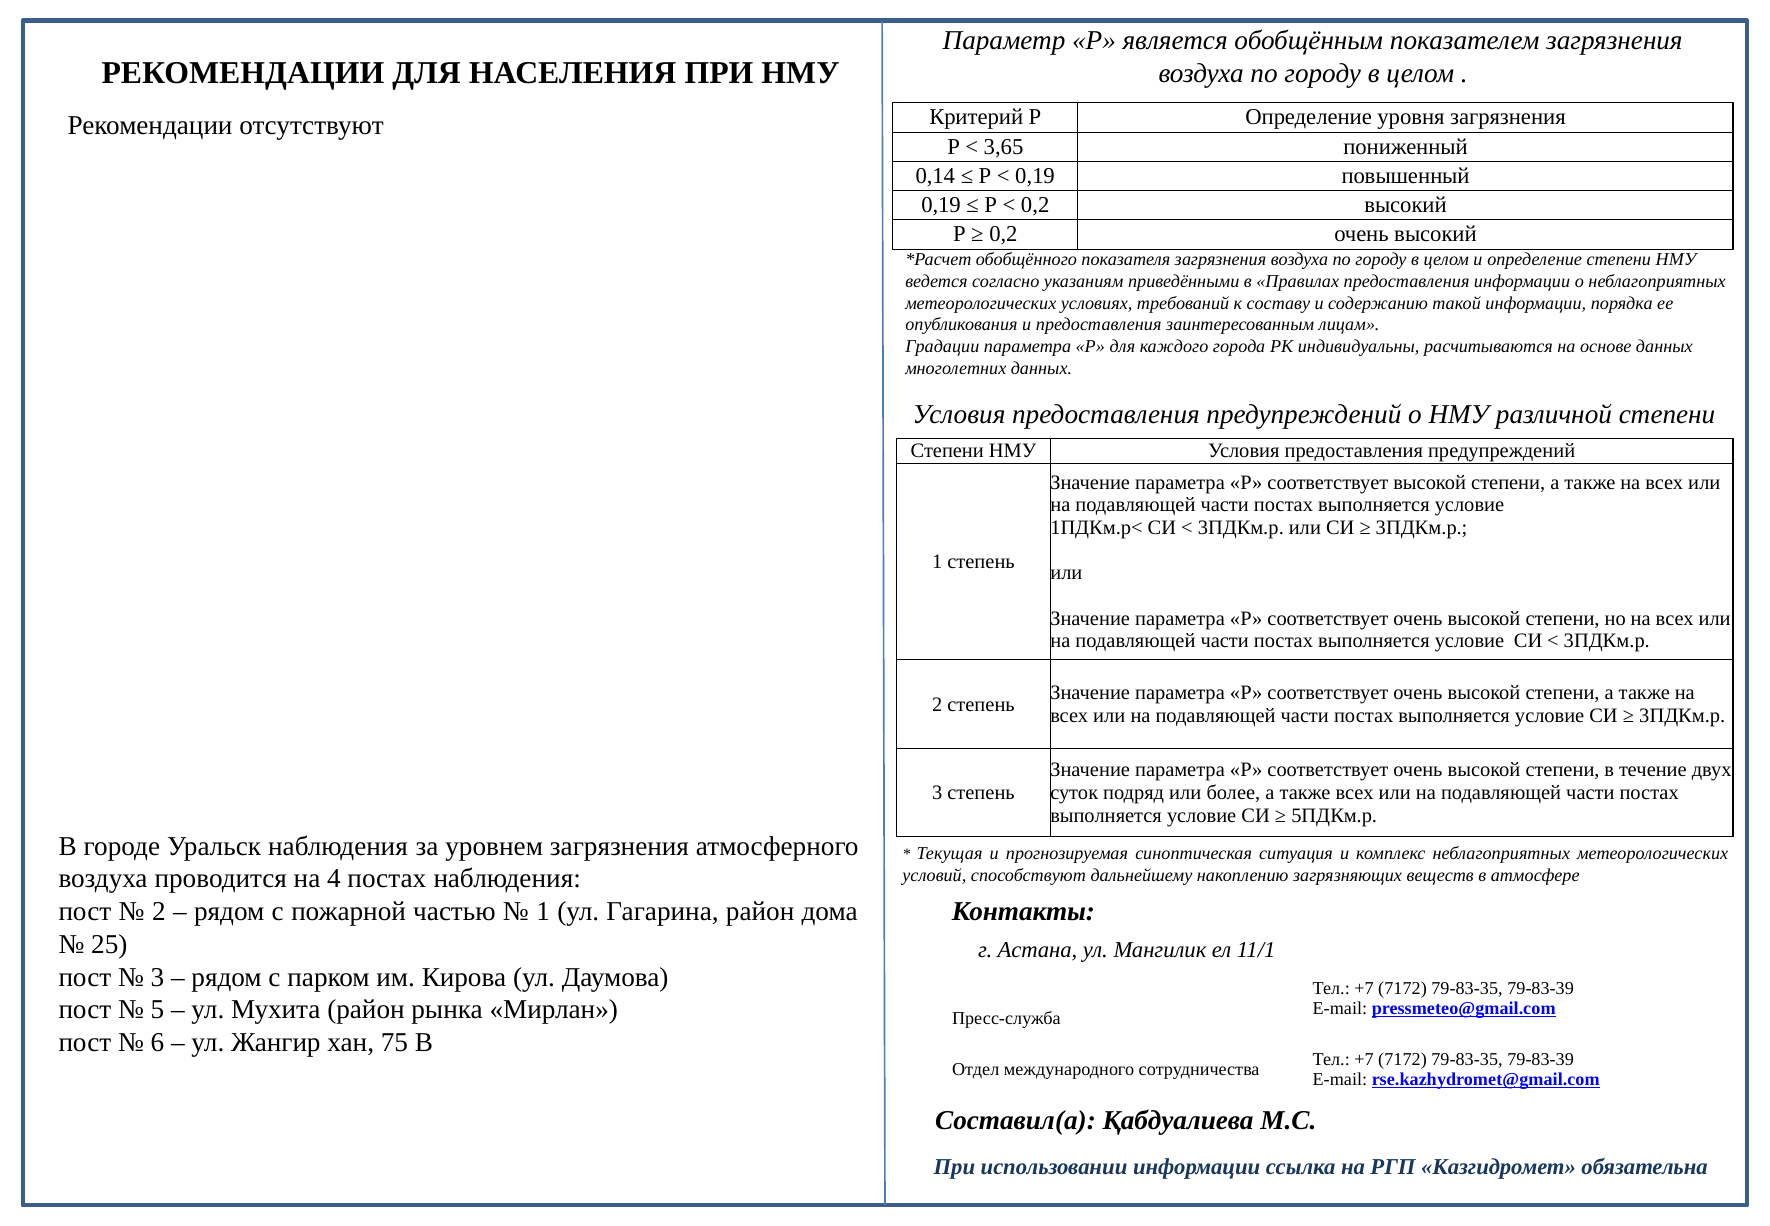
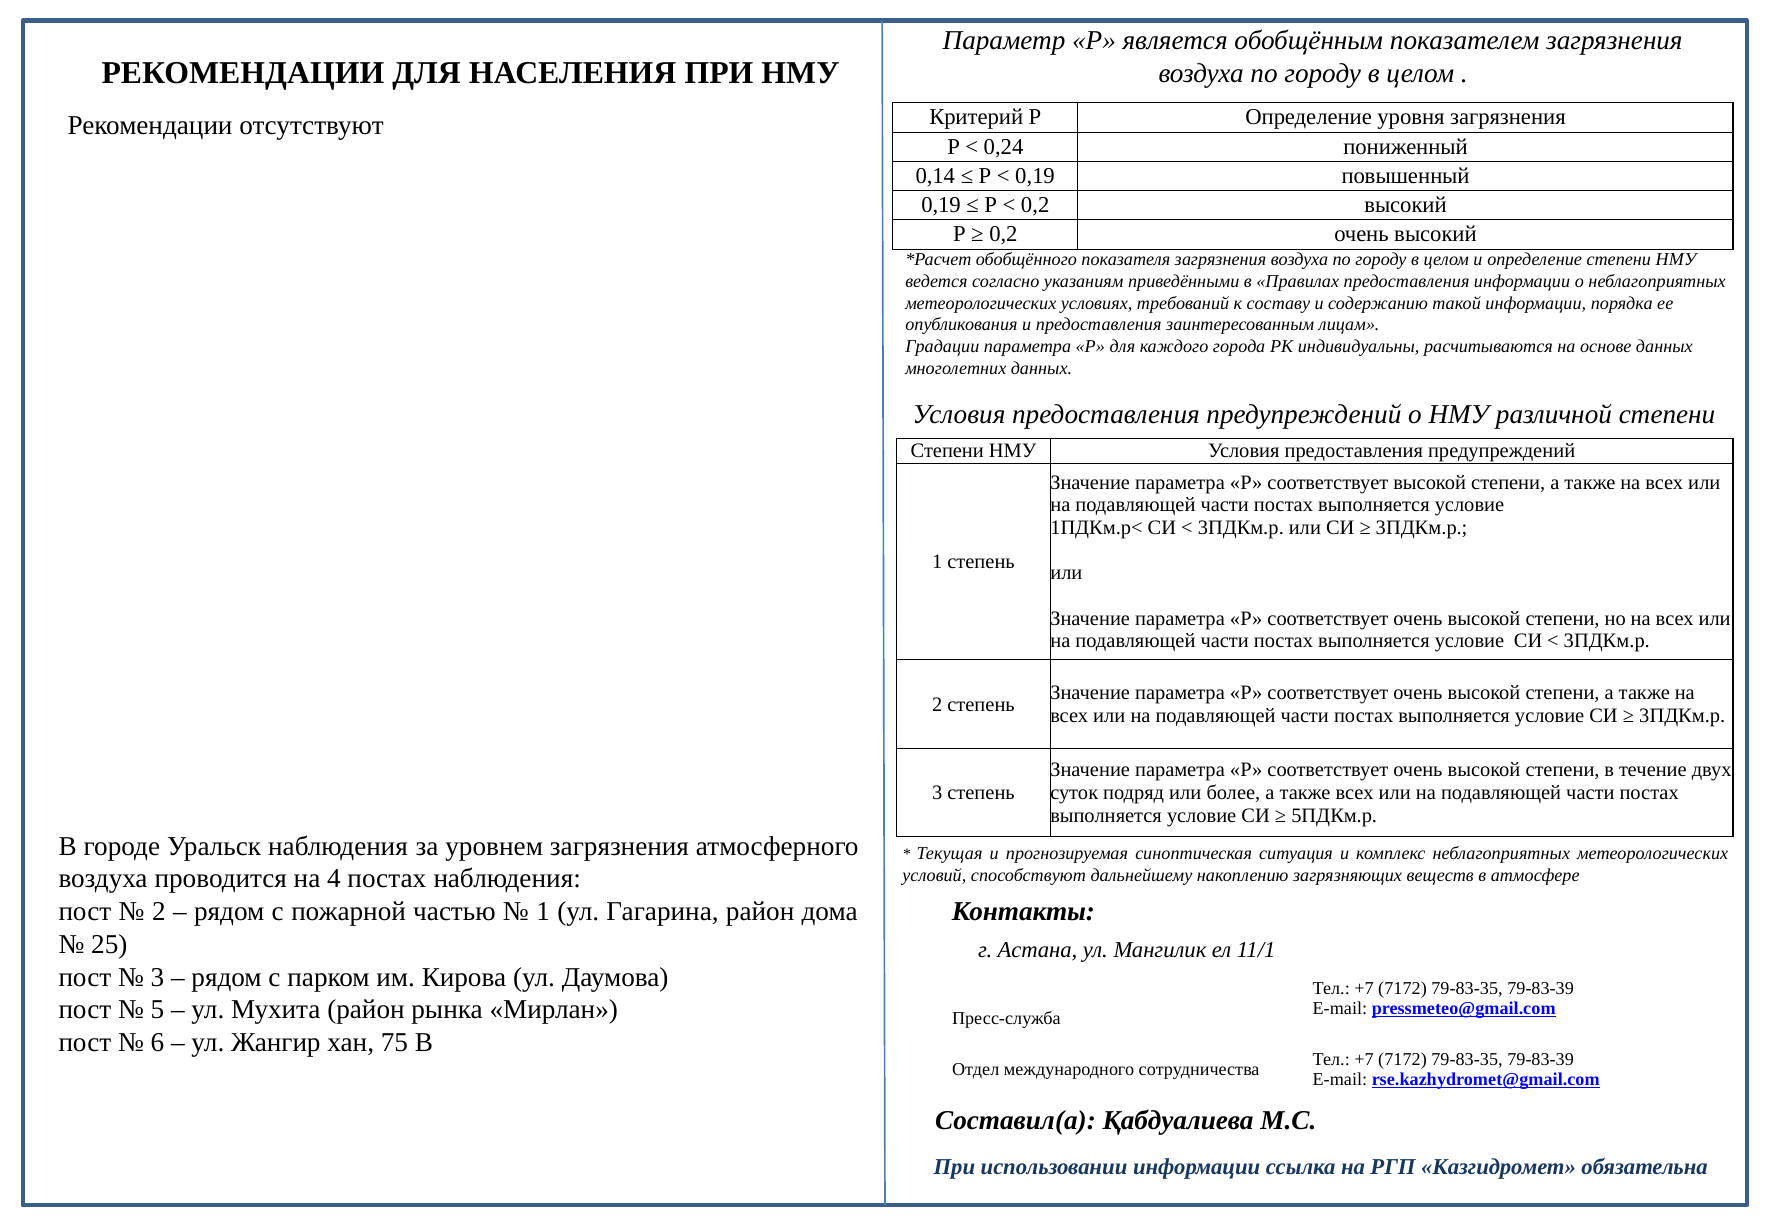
3,65: 3,65 -> 0,24 (1004, 146)
